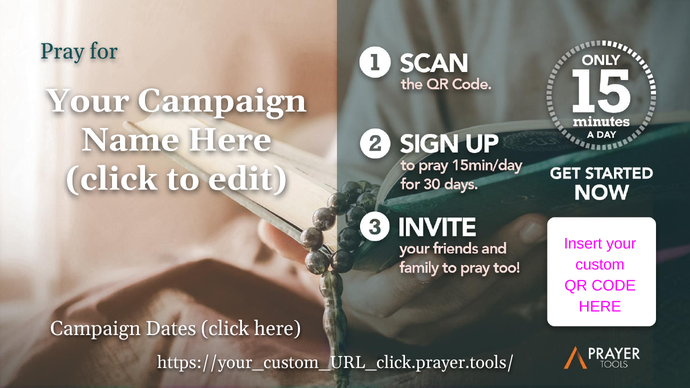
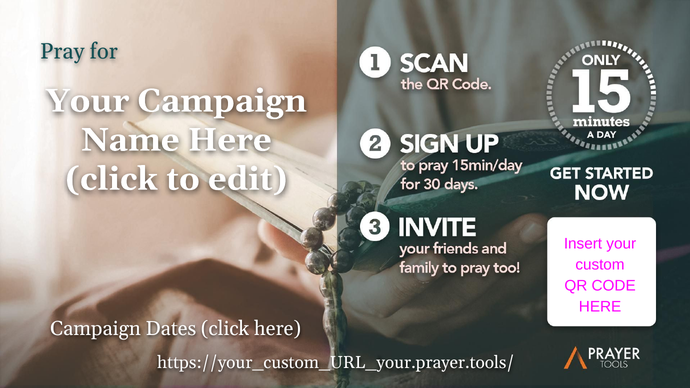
https://your_custom_URL_click.prayer.tools/: https://your_custom_URL_click.prayer.tools/ -> https://your_custom_URL_your.prayer.tools/ (336, 363)
